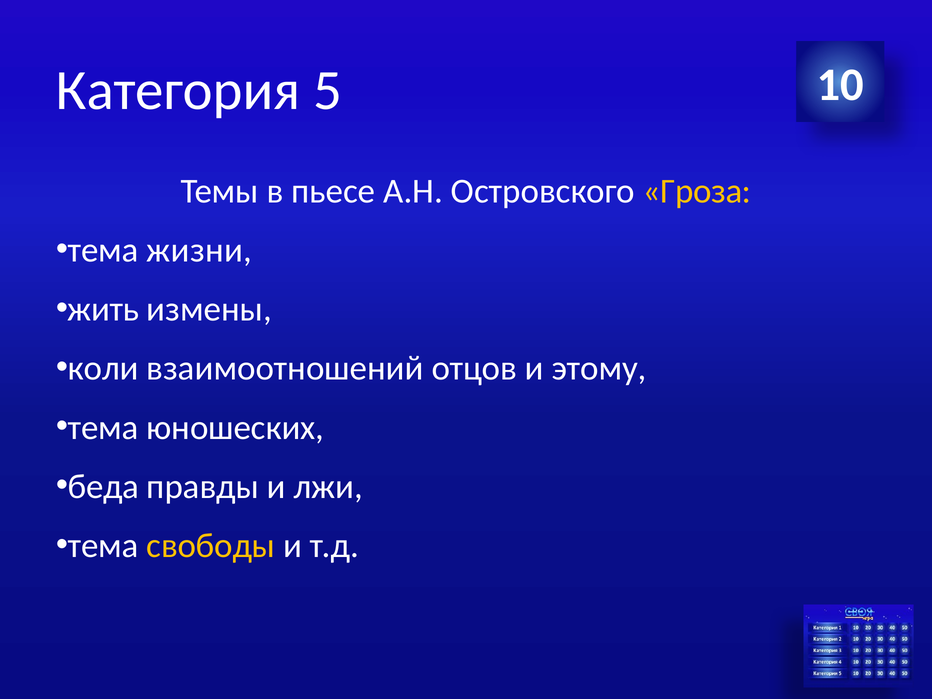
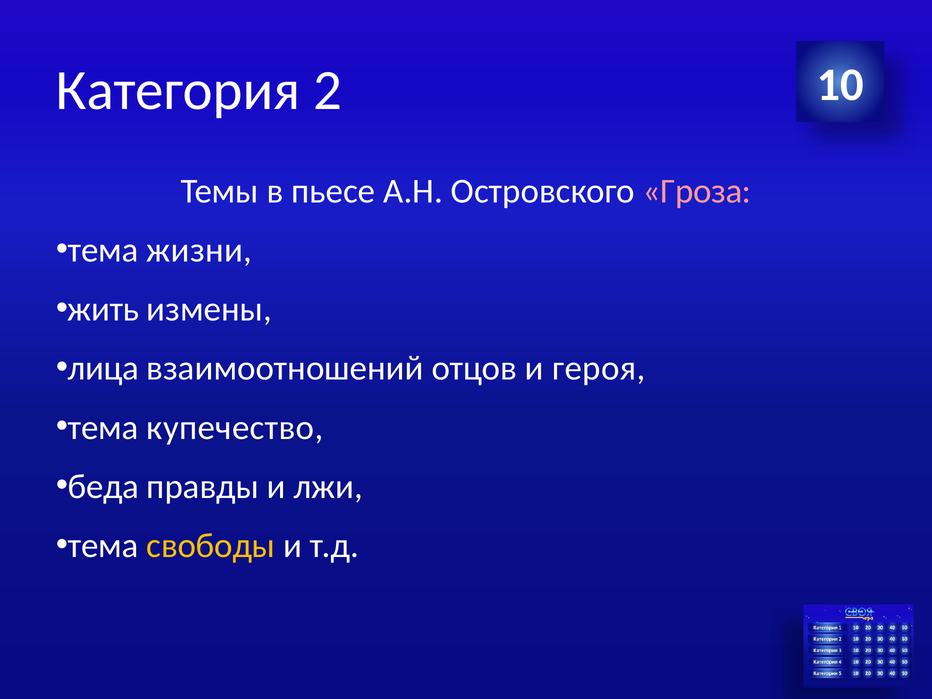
5: 5 -> 2 (328, 90)
Гроза colour: yellow -> pink (697, 191)
коли: коли -> лица (103, 368)
этому: этому -> героя (599, 368)
юношеских: юношеских -> купечество (235, 427)
